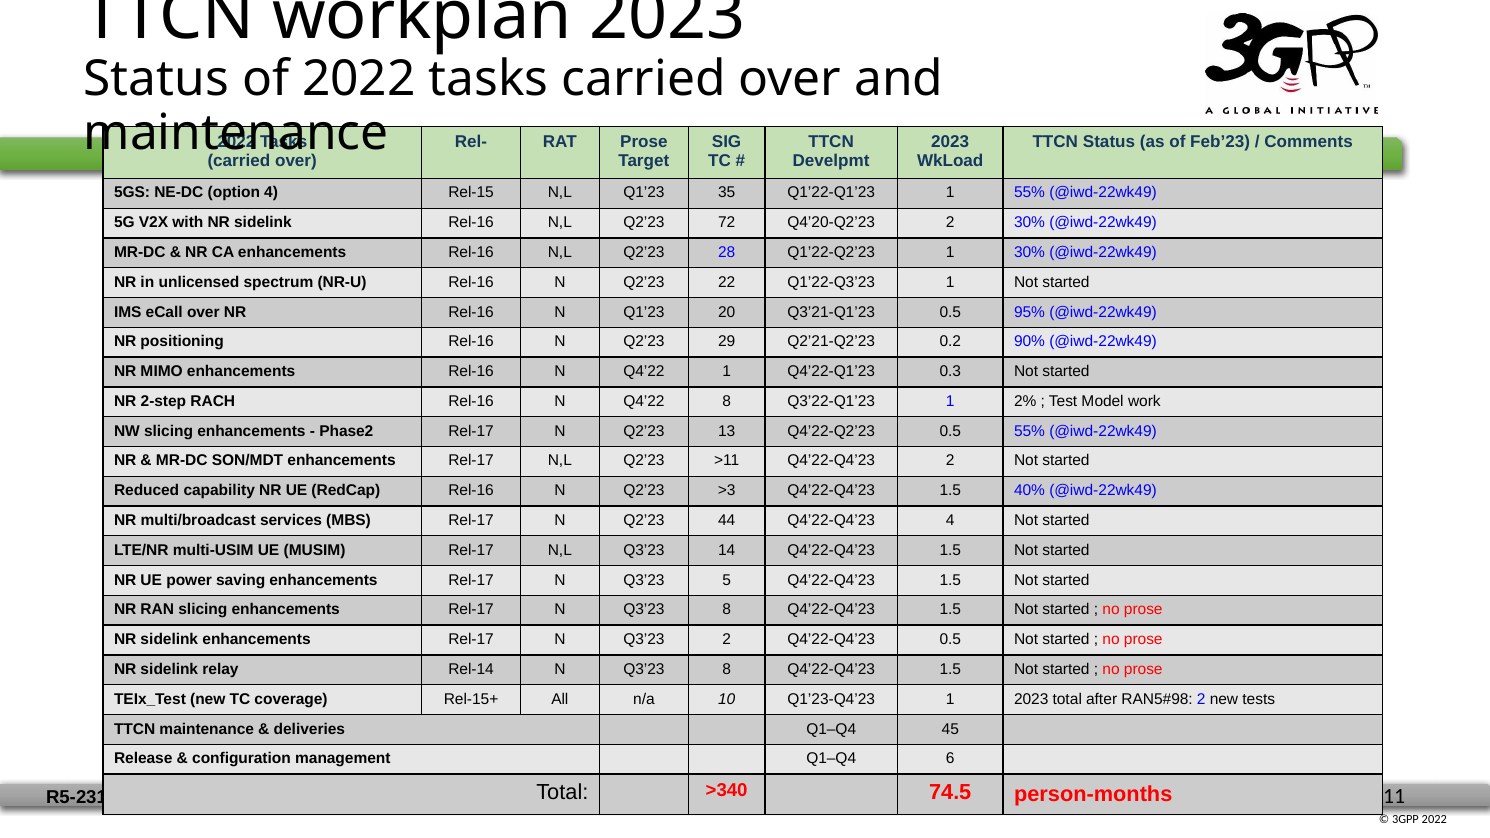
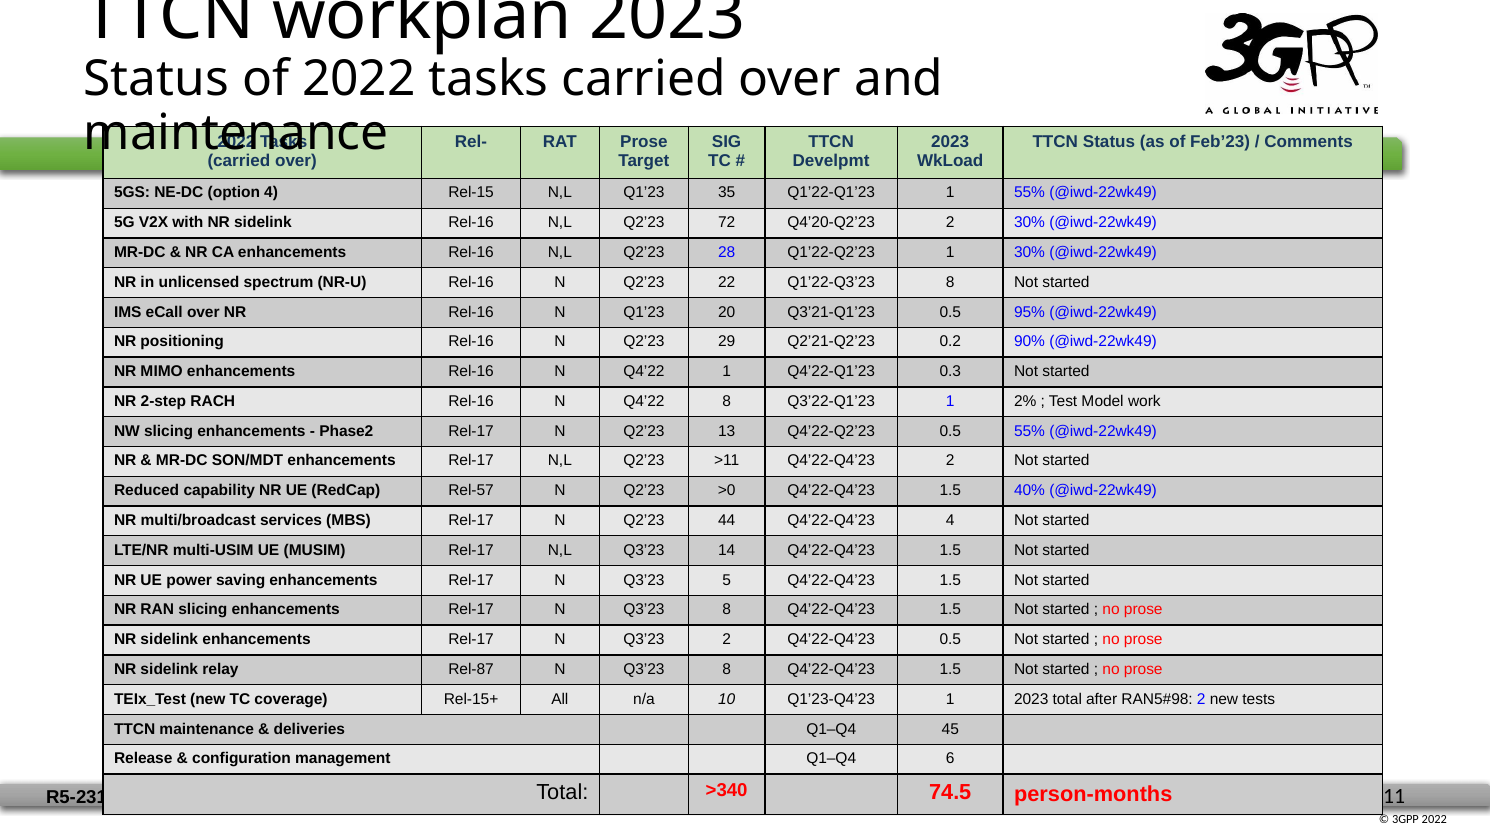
Q1’22-Q3’23 1: 1 -> 8 (950, 282)
RedCap Rel-16: Rel-16 -> Rel-57 (471, 491)
>3: >3 -> >0 (727, 491)
Rel-14: Rel-14 -> Rel-87 (471, 669)
